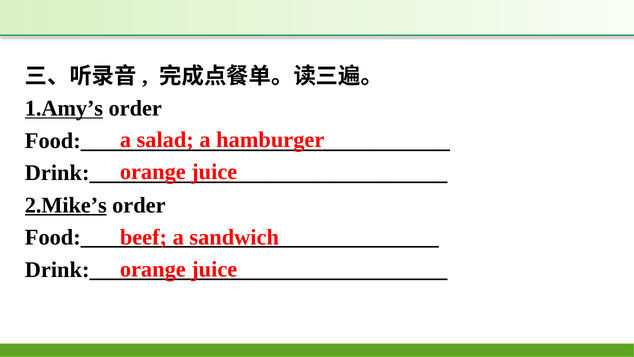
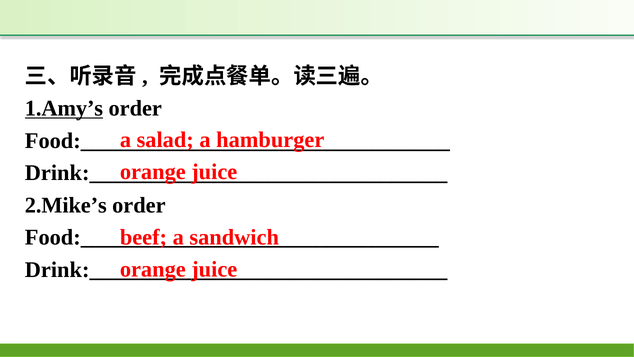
2.Mike’s underline: present -> none (66, 205)
